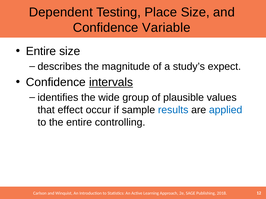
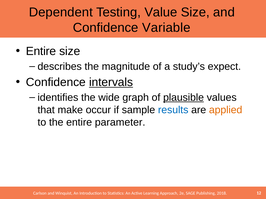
Place: Place -> Value (161, 12)
group: group -> graph (136, 98)
plausible underline: none -> present (184, 98)
effect: effect -> make (70, 110)
applied colour: blue -> orange (226, 110)
controlling: controlling -> parameter (120, 123)
